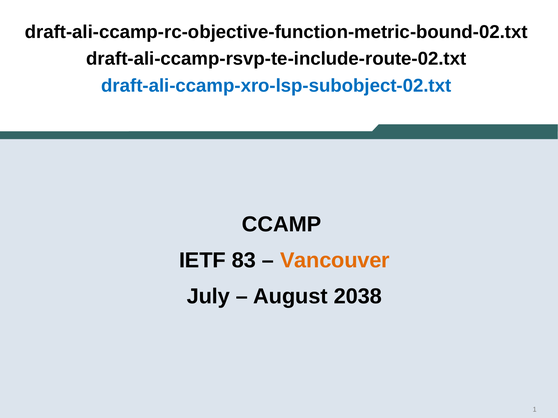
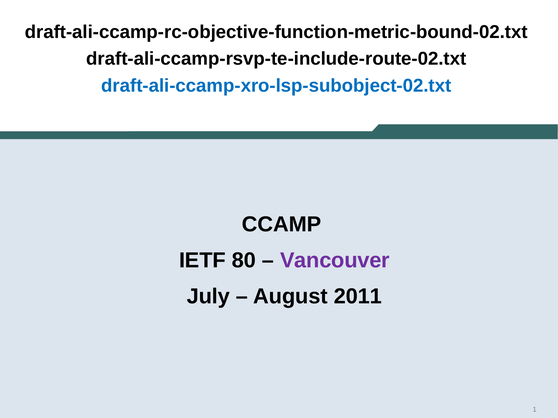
83: 83 -> 80 (244, 261)
Vancouver colour: orange -> purple (335, 261)
2038: 2038 -> 2011 (358, 297)
